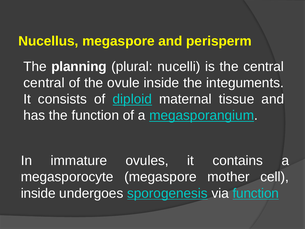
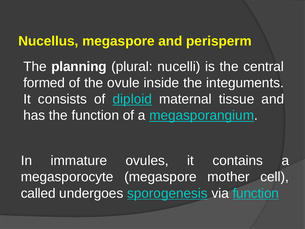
central: central -> formed (44, 83)
inside: inside -> called (38, 193)
